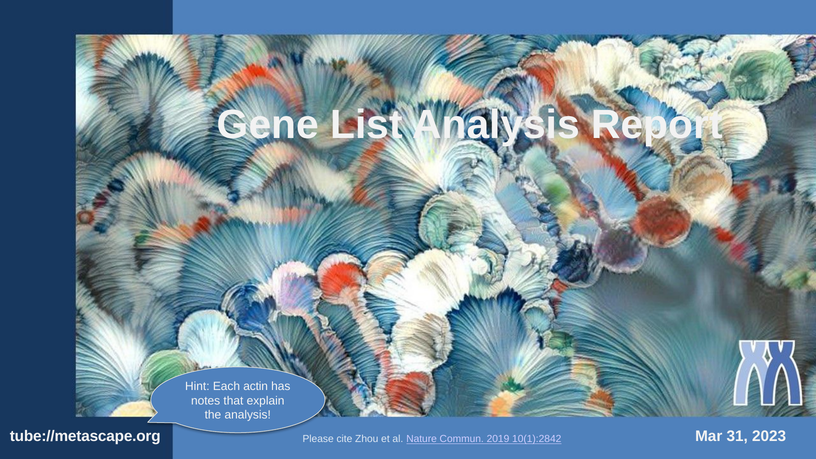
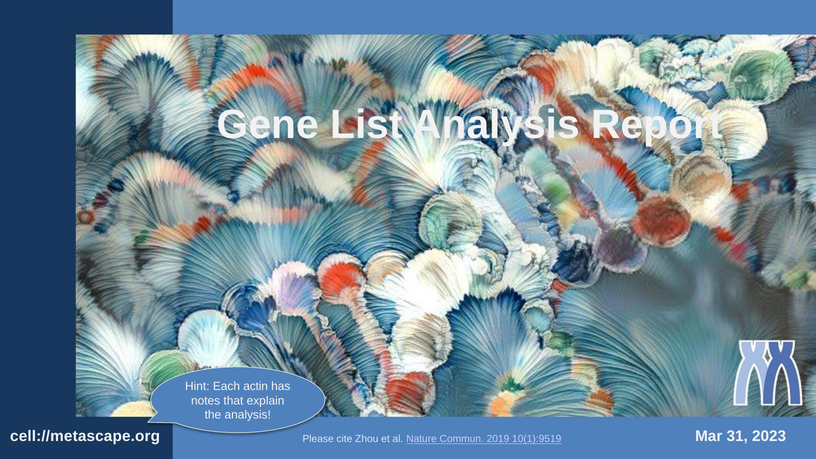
tube://metascape.org: tube://metascape.org -> cell://metascape.org (85, 436)
10(1):2842: 10(1):2842 -> 10(1):9519 (537, 439)
